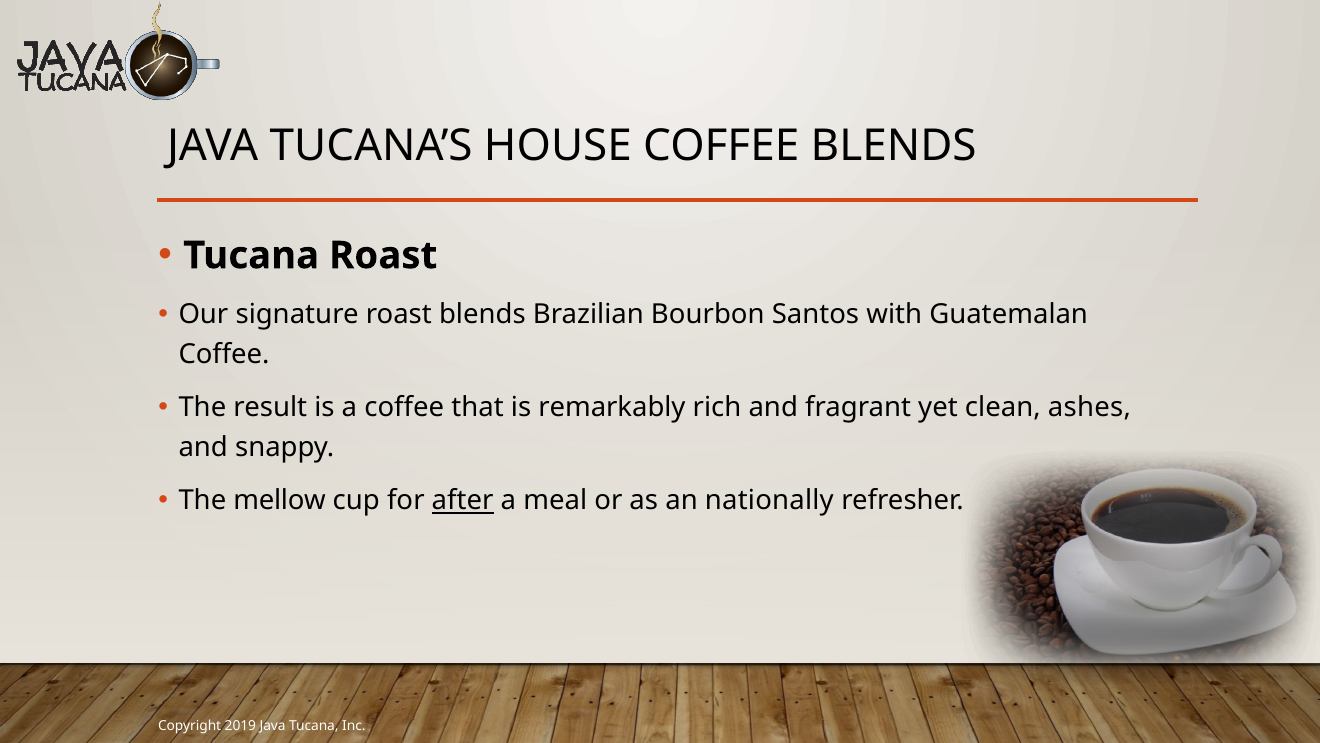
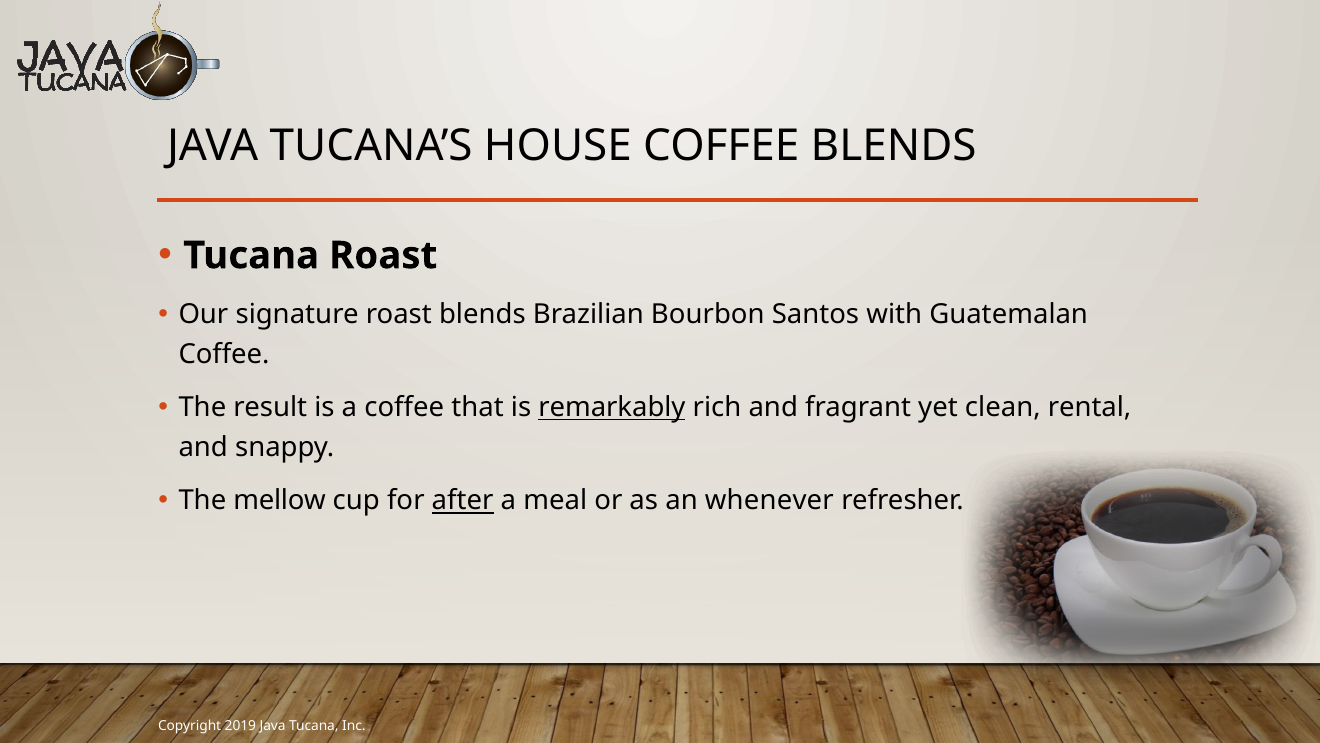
remarkably underline: none -> present (612, 408)
ashes: ashes -> rental (1090, 408)
nationally: nationally -> whenever (769, 500)
